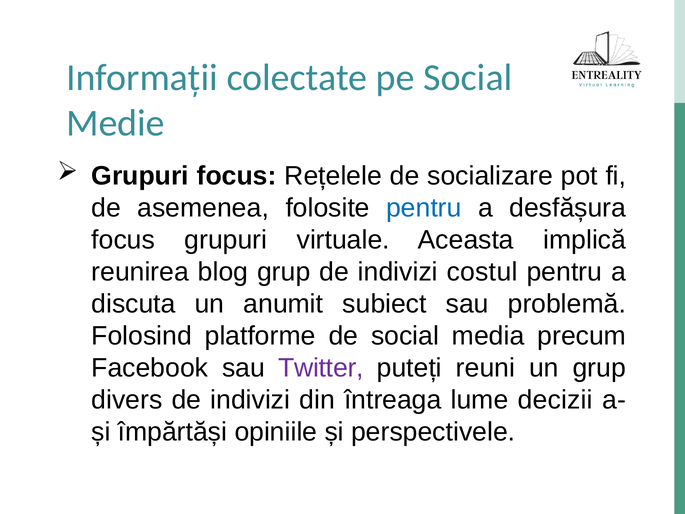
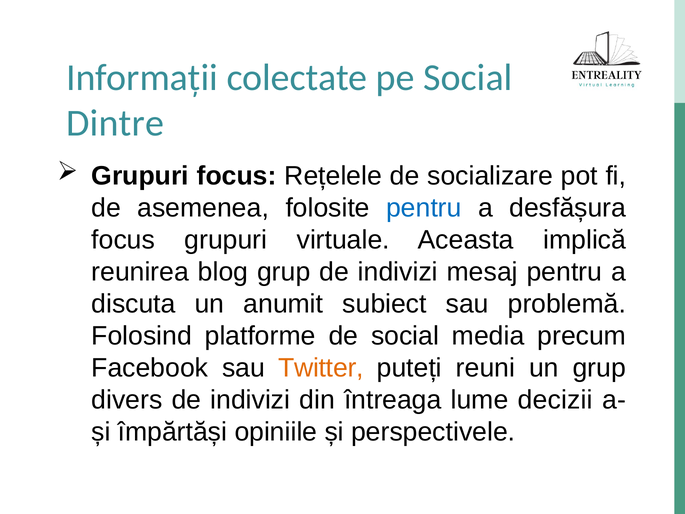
Medie: Medie -> Dintre (115, 123)
costul: costul -> mesaj (482, 272)
Twitter colour: purple -> orange (321, 368)
